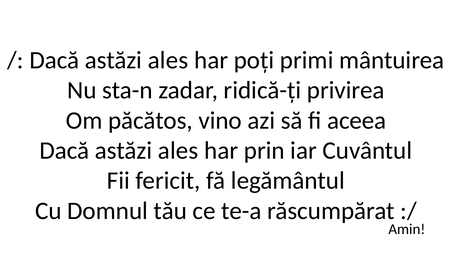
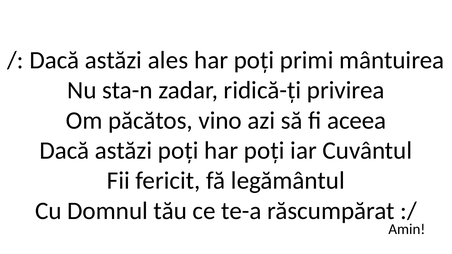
ales: ales -> poți (178, 151)
prin: prin -> poți (264, 151)
